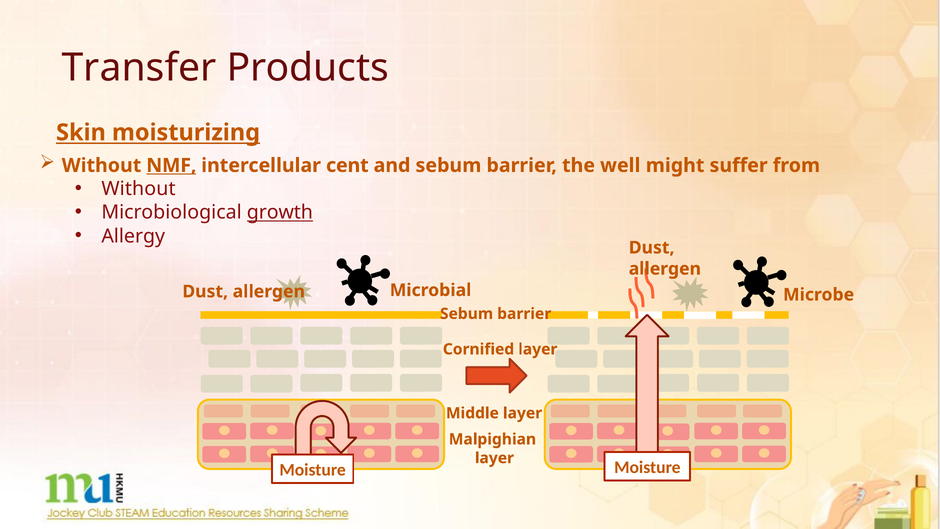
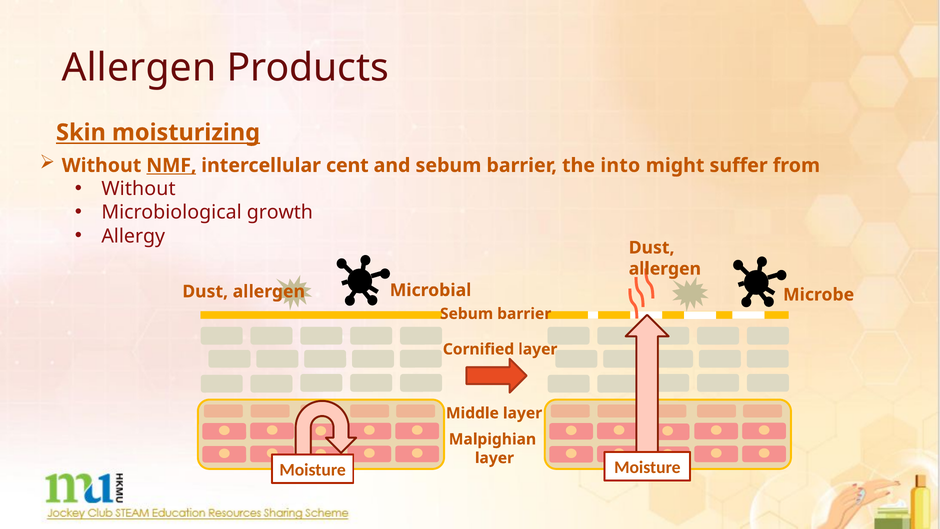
Transfer: Transfer -> Allergen (139, 68)
well: well -> into (620, 165)
growth underline: present -> none (280, 212)
